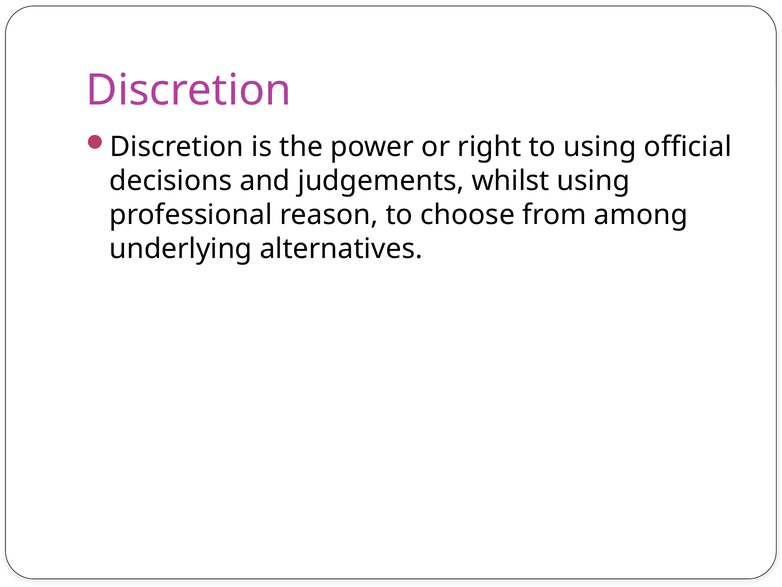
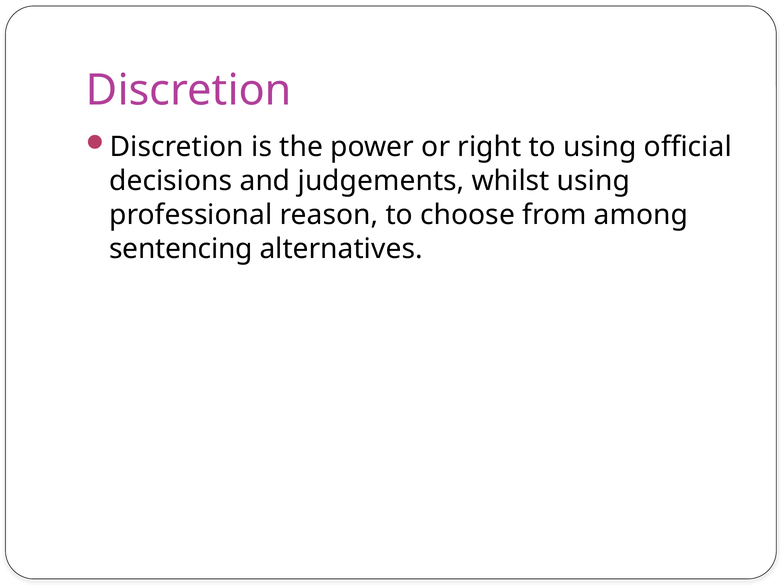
underlying: underlying -> sentencing (181, 249)
